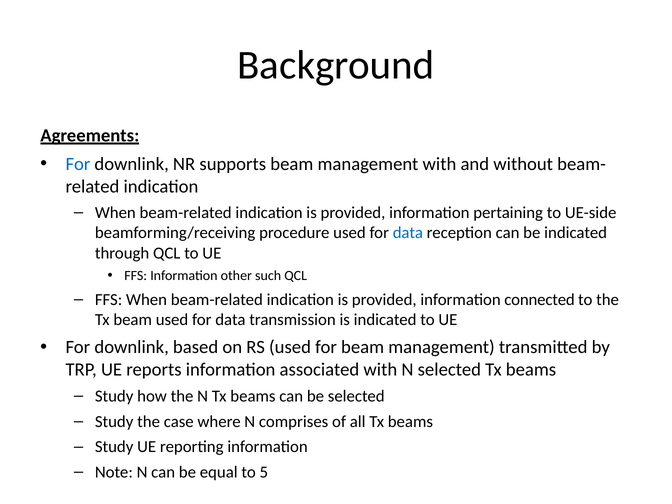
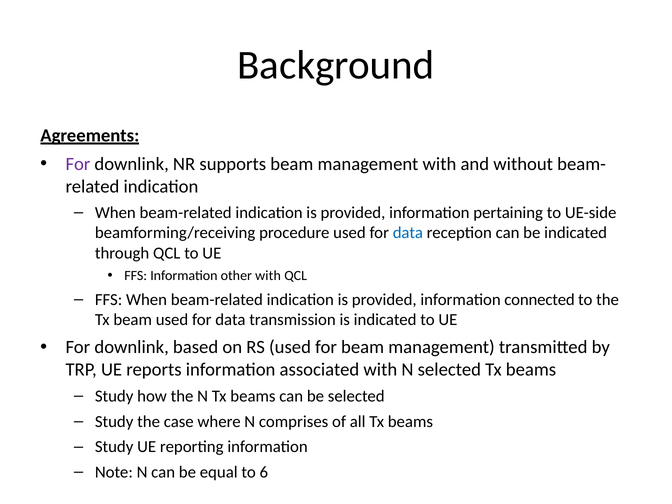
For colour: blue -> purple (78, 164)
other such: such -> with (268, 276)
5: 5 -> 6 (264, 472)
